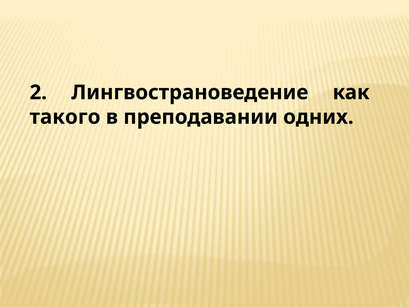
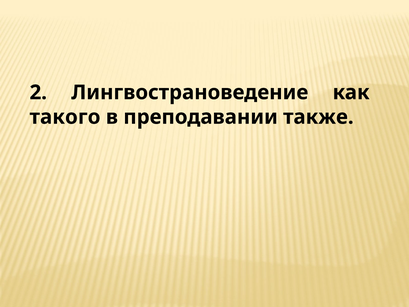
одних: одних -> также (318, 117)
